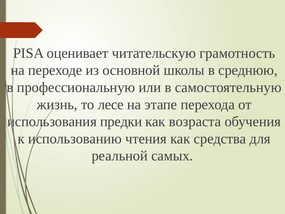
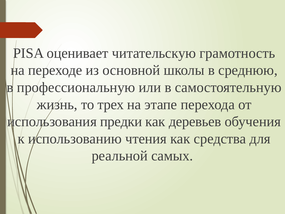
лесе: лесе -> трех (111, 104)
возраста: возраста -> деревьев (195, 121)
